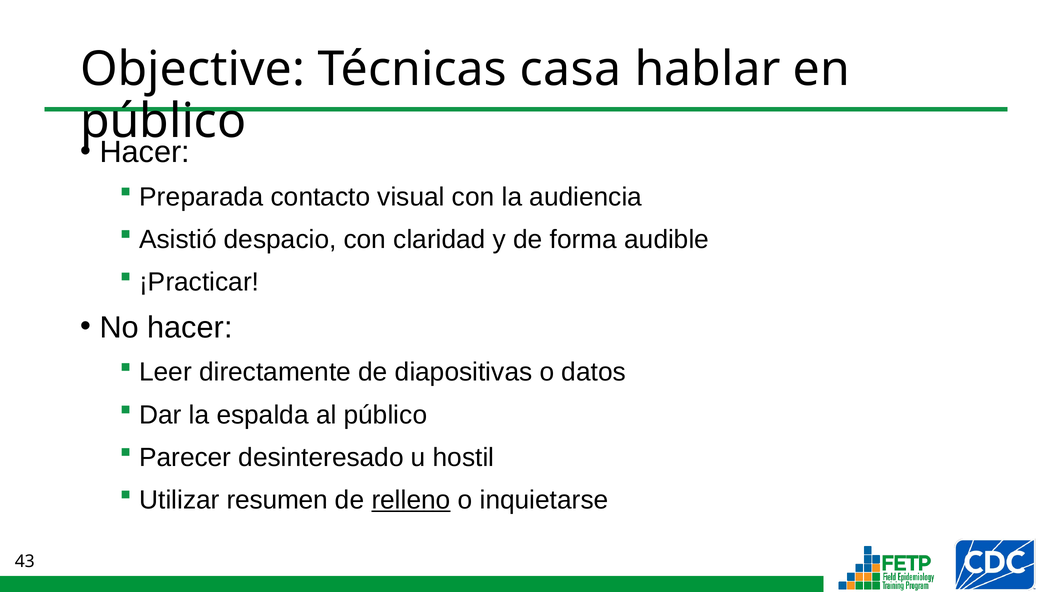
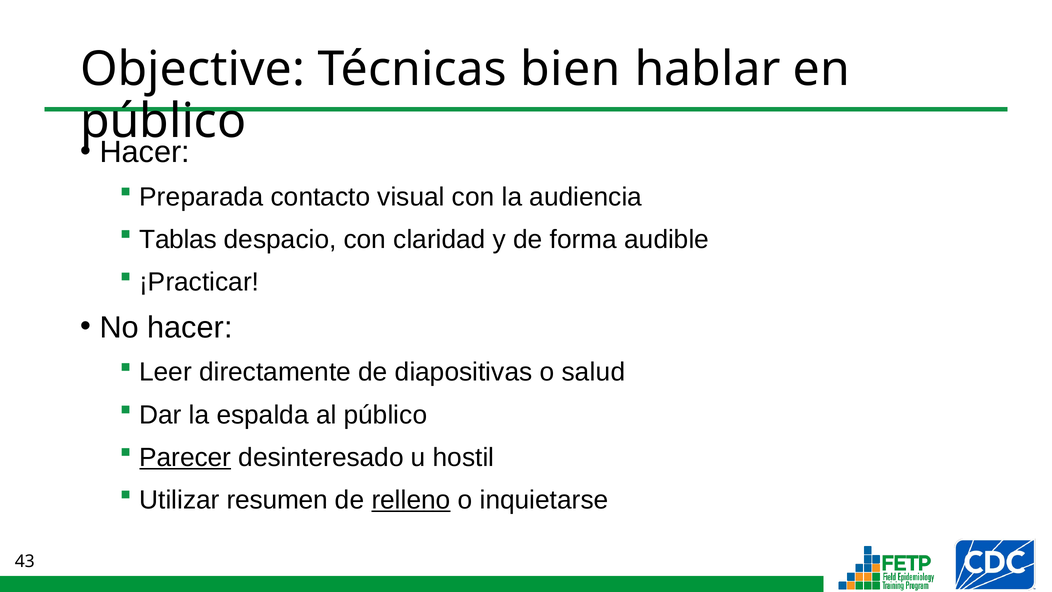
casa: casa -> bien (570, 69)
Asistió: Asistió -> Tablas (178, 239)
datos: datos -> salud (593, 372)
Parecer underline: none -> present (185, 457)
